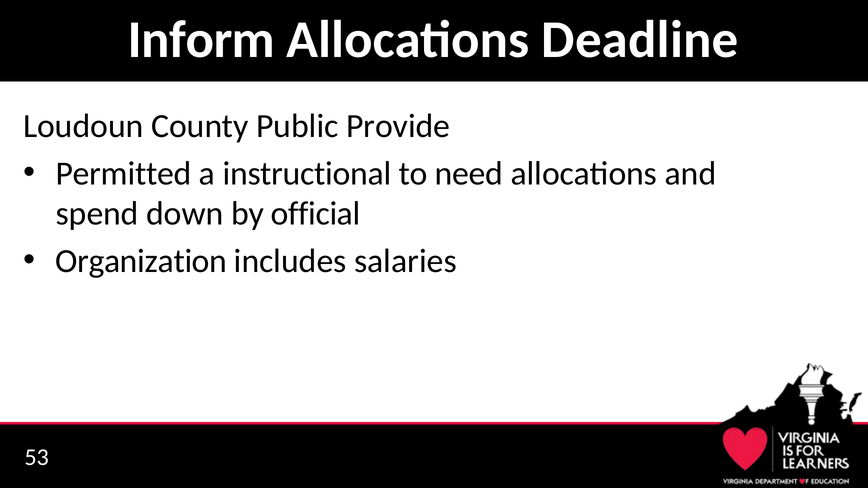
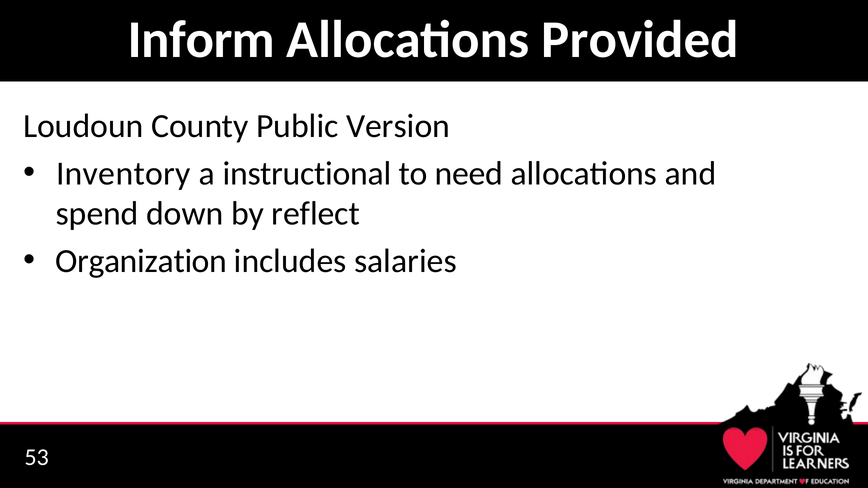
Deadline: Deadline -> Provided (640, 40)
Provide: Provide -> Version (398, 126)
Permitted: Permitted -> Inventory (123, 174)
official: official -> reflect (316, 214)
